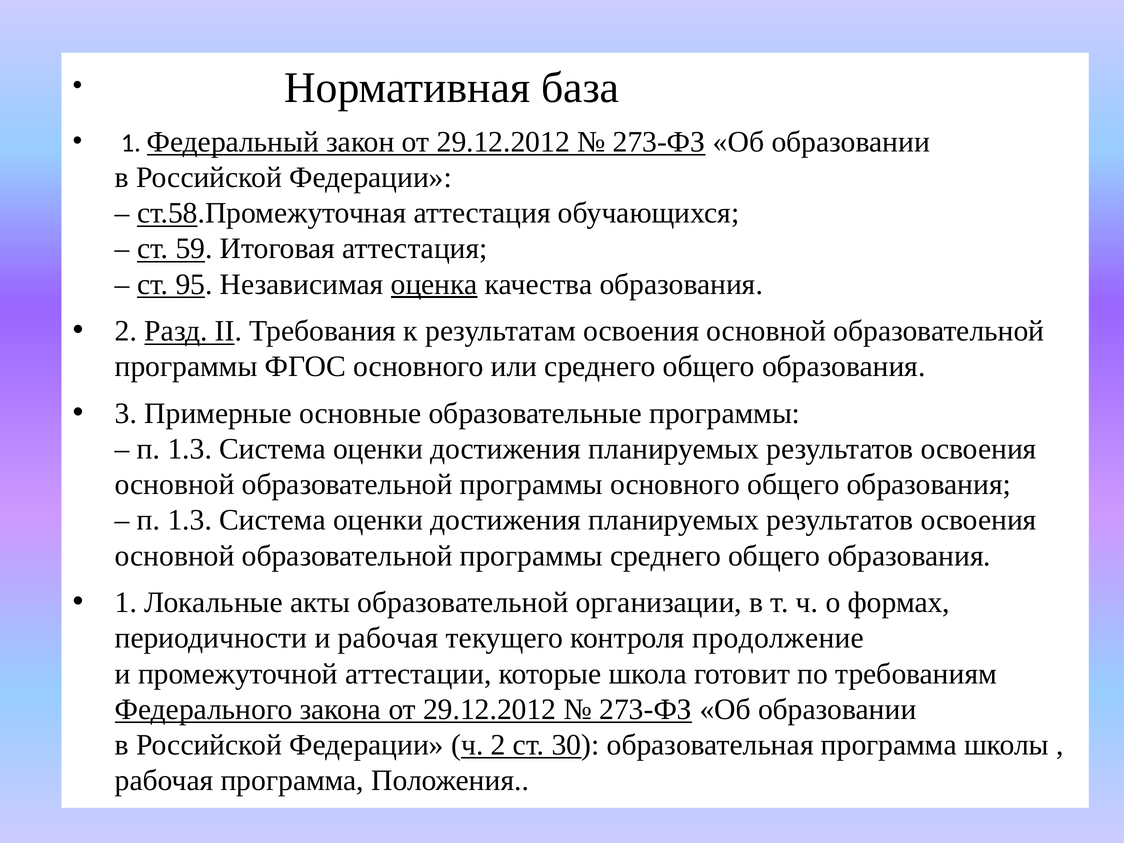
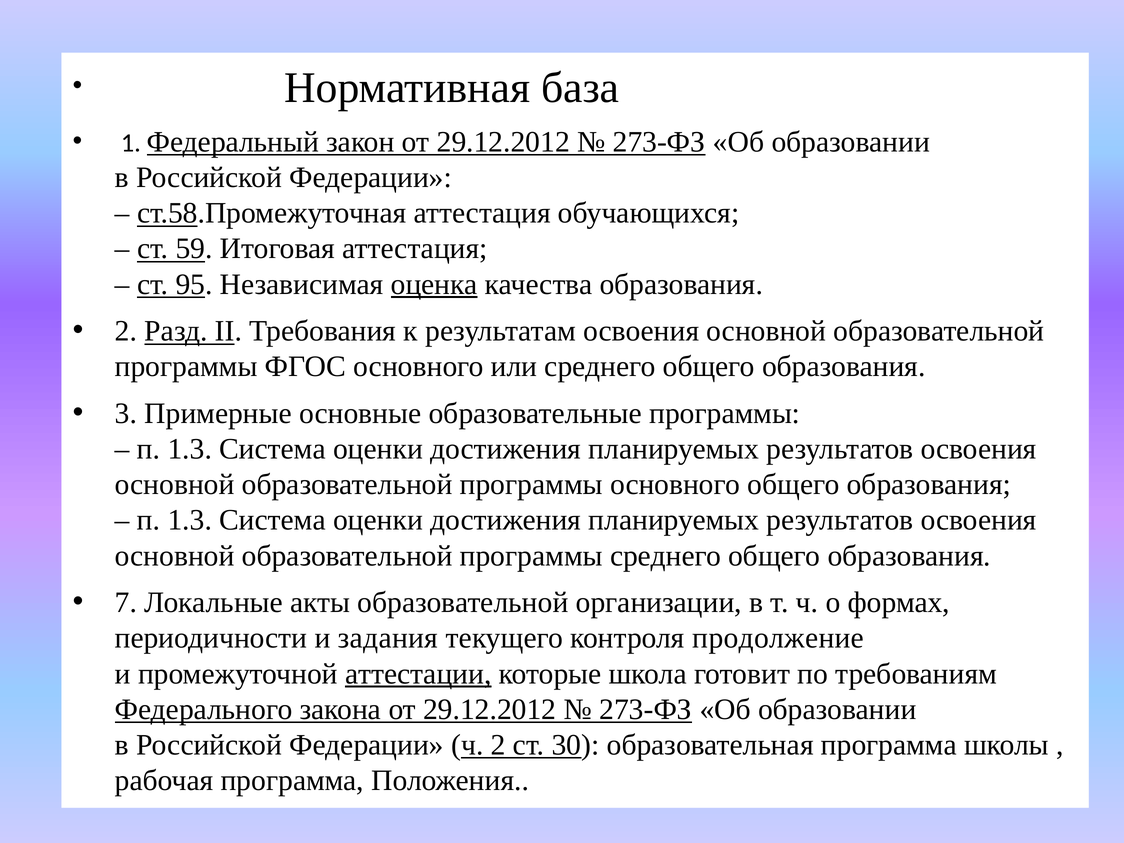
1: 1 -> 7 (126, 603)
и рабочая: рабочая -> задания (388, 638)
аттестации underline: none -> present (418, 674)
